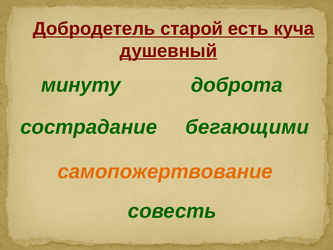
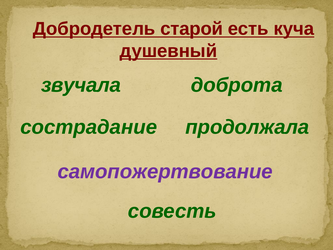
минуту: минуту -> звучала (81, 85)
бегающими: бегающими -> продолжала (247, 127)
самопожертвование colour: orange -> purple (165, 172)
